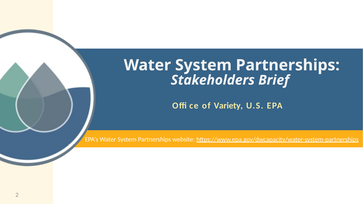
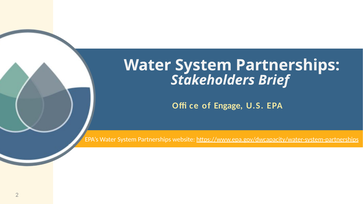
Variety: Variety -> Engage (228, 106)
